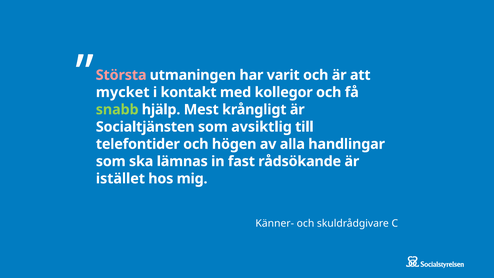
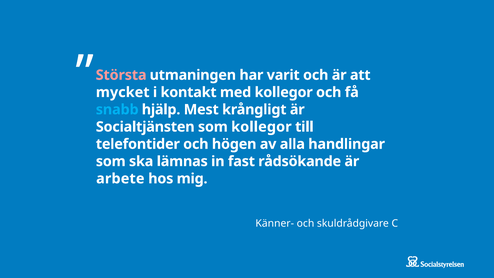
snabb colour: light green -> light blue (117, 110)
som avsiktlig: avsiktlig -> kollegor (261, 127)
istället: istället -> arbete (120, 179)
